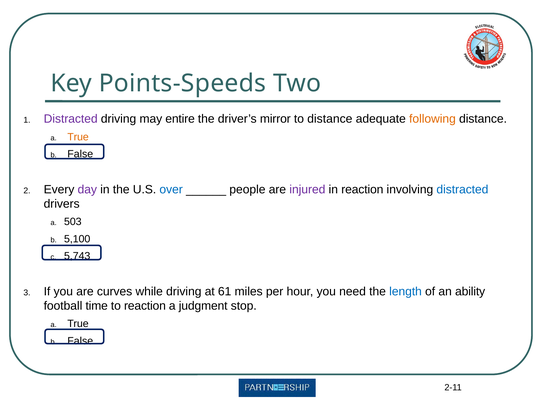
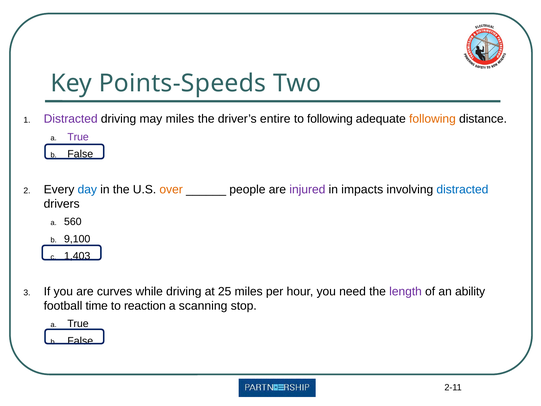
may entire: entire -> miles (180, 119)
mirror: mirror -> entire (275, 119)
to distance: distance -> following (330, 119)
True colour: orange -> purple (78, 137)
day colour: purple -> blue (87, 189)
over colour: blue -> orange (171, 189)
in reaction: reaction -> impacts (362, 189)
503: 503 -> 560 (73, 222)
5,100: 5,100 -> 9,100 (77, 239)
5,743: 5,743 -> 1,403 (77, 256)
61: 61 -> 25 (225, 291)
length colour: blue -> purple (406, 291)
judgment: judgment -> scanning (203, 306)
